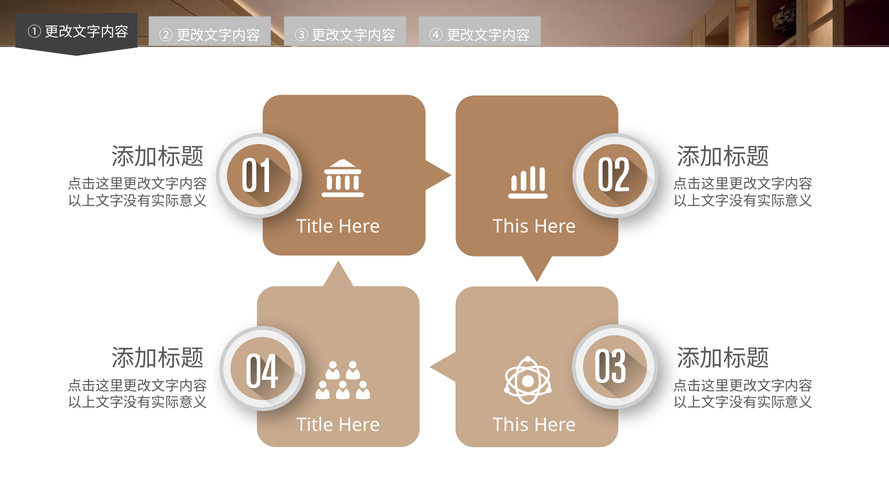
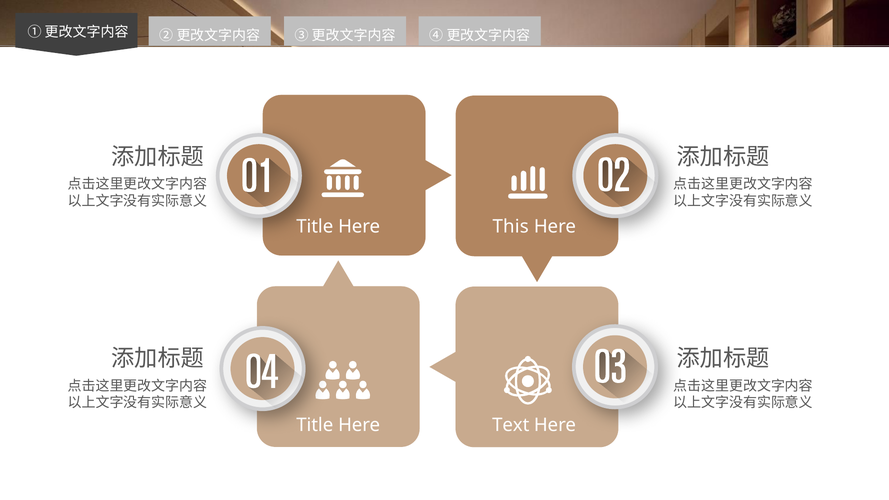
This: This -> Text (511, 425)
